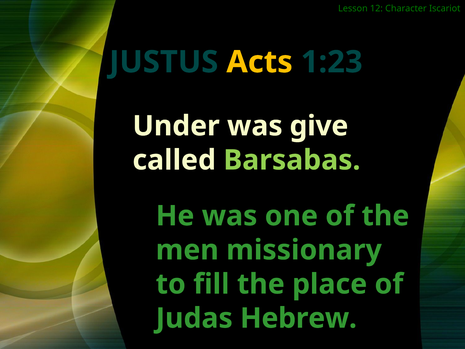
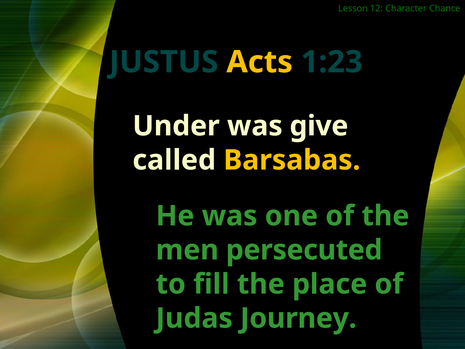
Iscariot: Iscariot -> Chance (445, 8)
Barsabas colour: light green -> yellow (292, 160)
missionary: missionary -> persecuted (304, 250)
Hebrew: Hebrew -> Journey (298, 318)
